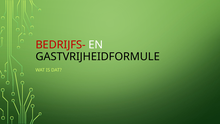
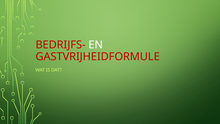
GASTVRIJHEIDFORMULE colour: black -> red (98, 56)
